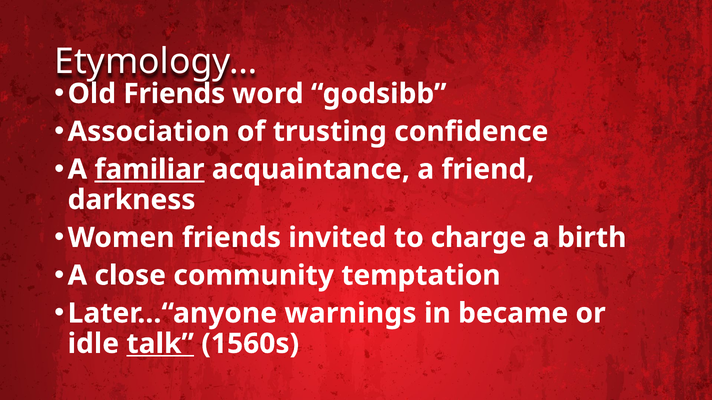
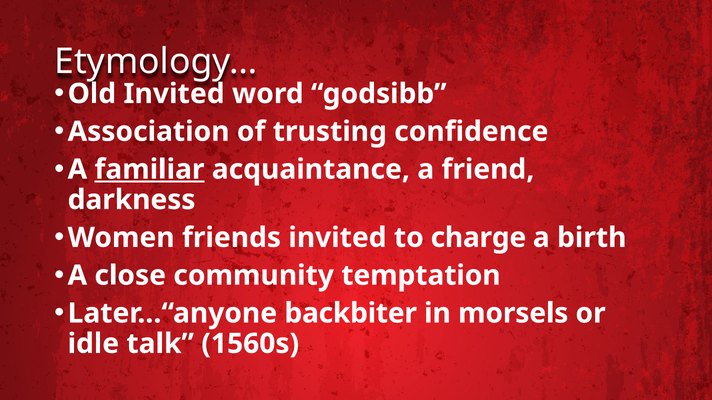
Old Friends: Friends -> Invited (174, 94)
warnings: warnings -> backbiter (351, 314)
became: became -> morsels (513, 314)
talk underline: present -> none (160, 344)
